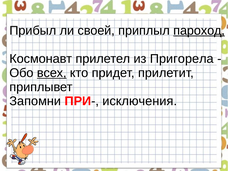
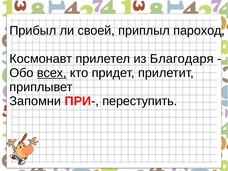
пароход underline: present -> none (199, 31)
Пригорела: Пригорела -> Благодаря (182, 59)
исключения: исключения -> переступить (140, 101)
